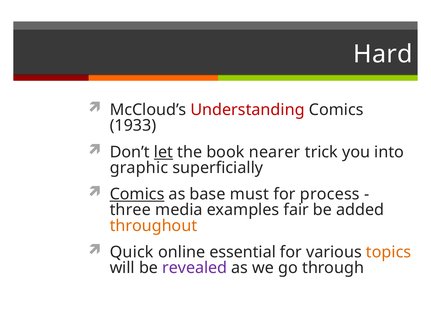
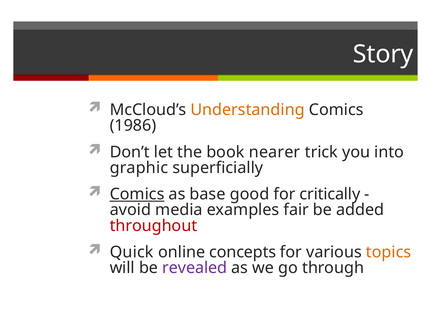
Hard: Hard -> Story (383, 54)
Understanding colour: red -> orange (248, 110)
1933: 1933 -> 1986 (133, 126)
let underline: present -> none (164, 152)
must: must -> good (250, 194)
process: process -> critically (330, 194)
three: three -> avoid (130, 210)
throughout colour: orange -> red (153, 226)
essential: essential -> concepts (243, 252)
